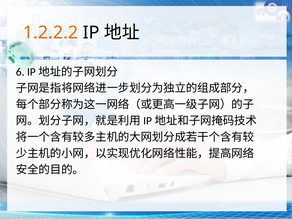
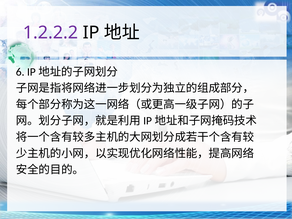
1.2.2.2 colour: orange -> purple (51, 33)
